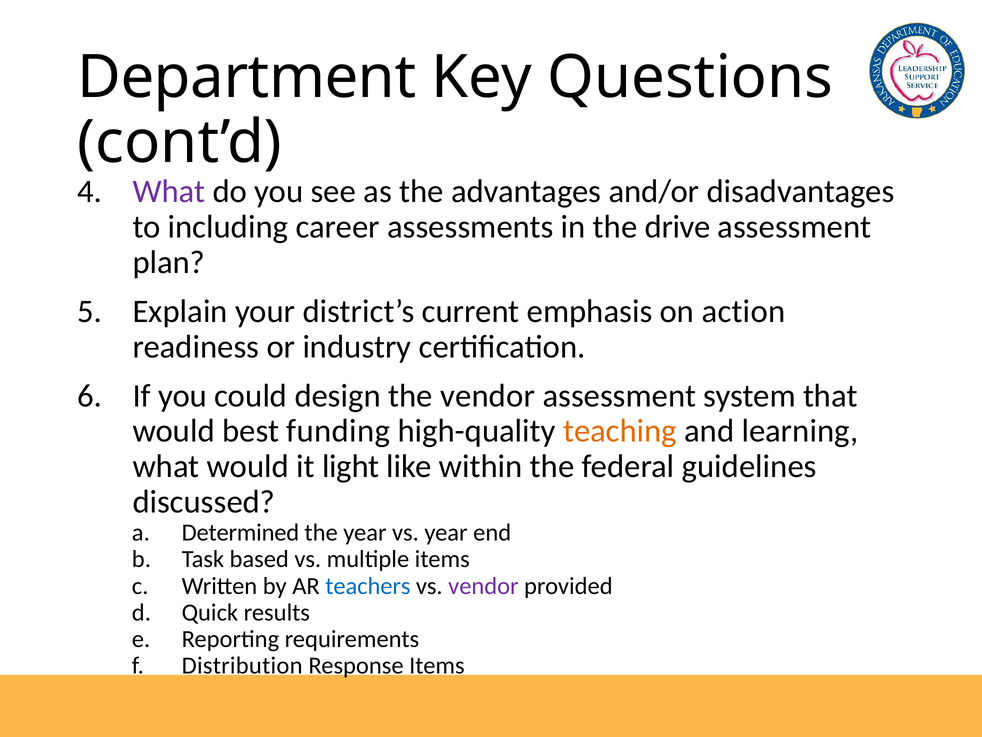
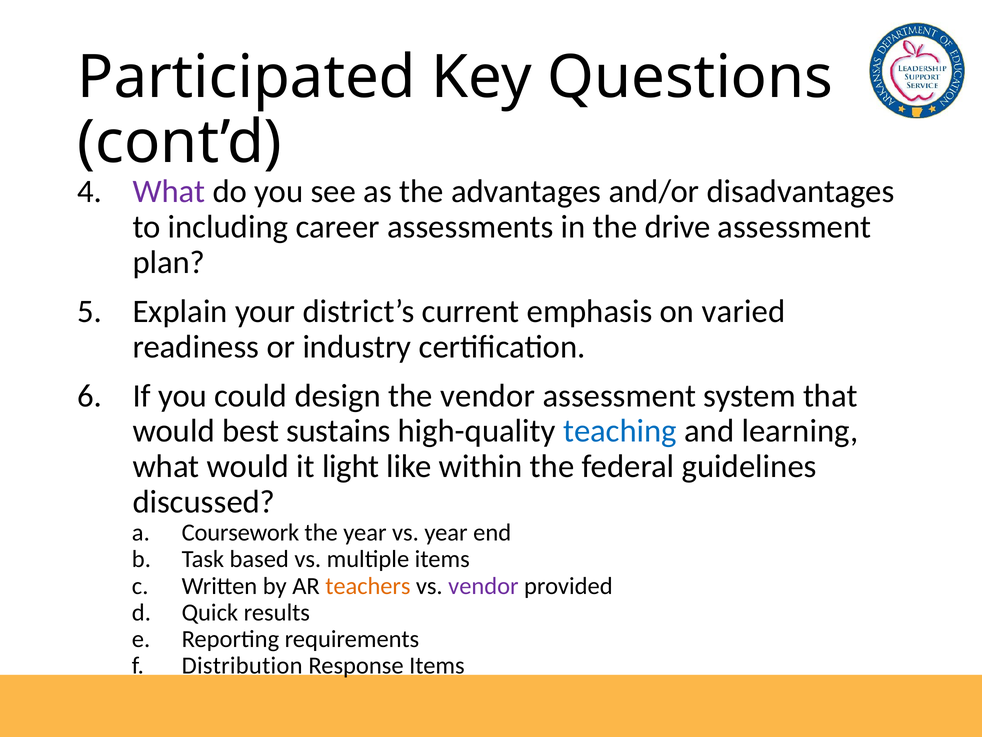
Department: Department -> Participated (247, 78)
action: action -> varied (744, 311)
funding: funding -> sustains (338, 431)
teaching colour: orange -> blue (620, 431)
Determined: Determined -> Coursework (240, 532)
teachers colour: blue -> orange (368, 586)
